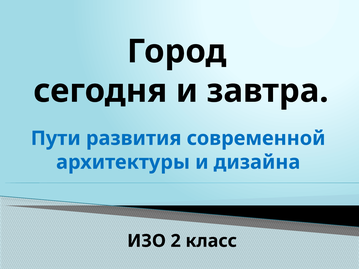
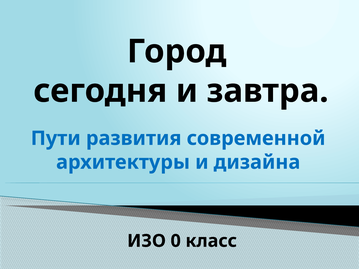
2: 2 -> 0 (176, 241)
